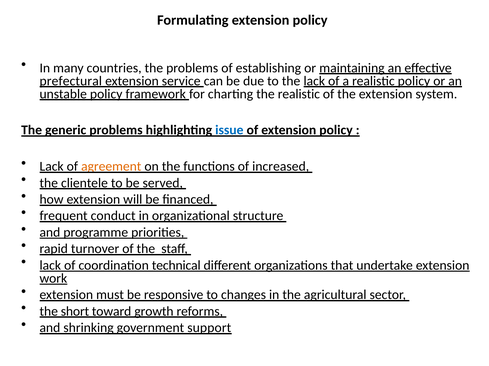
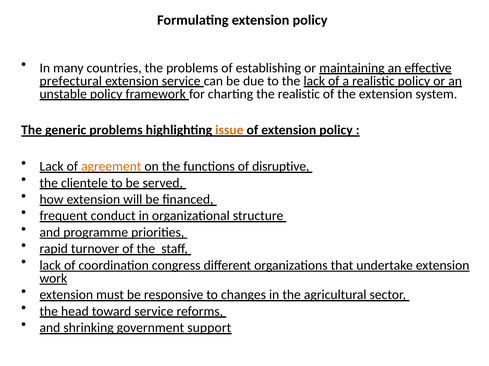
issue colour: blue -> orange (229, 130)
increased: increased -> disruptive (281, 167)
technical: technical -> congress (176, 266)
short: short -> head (75, 312)
toward growth: growth -> service (154, 312)
